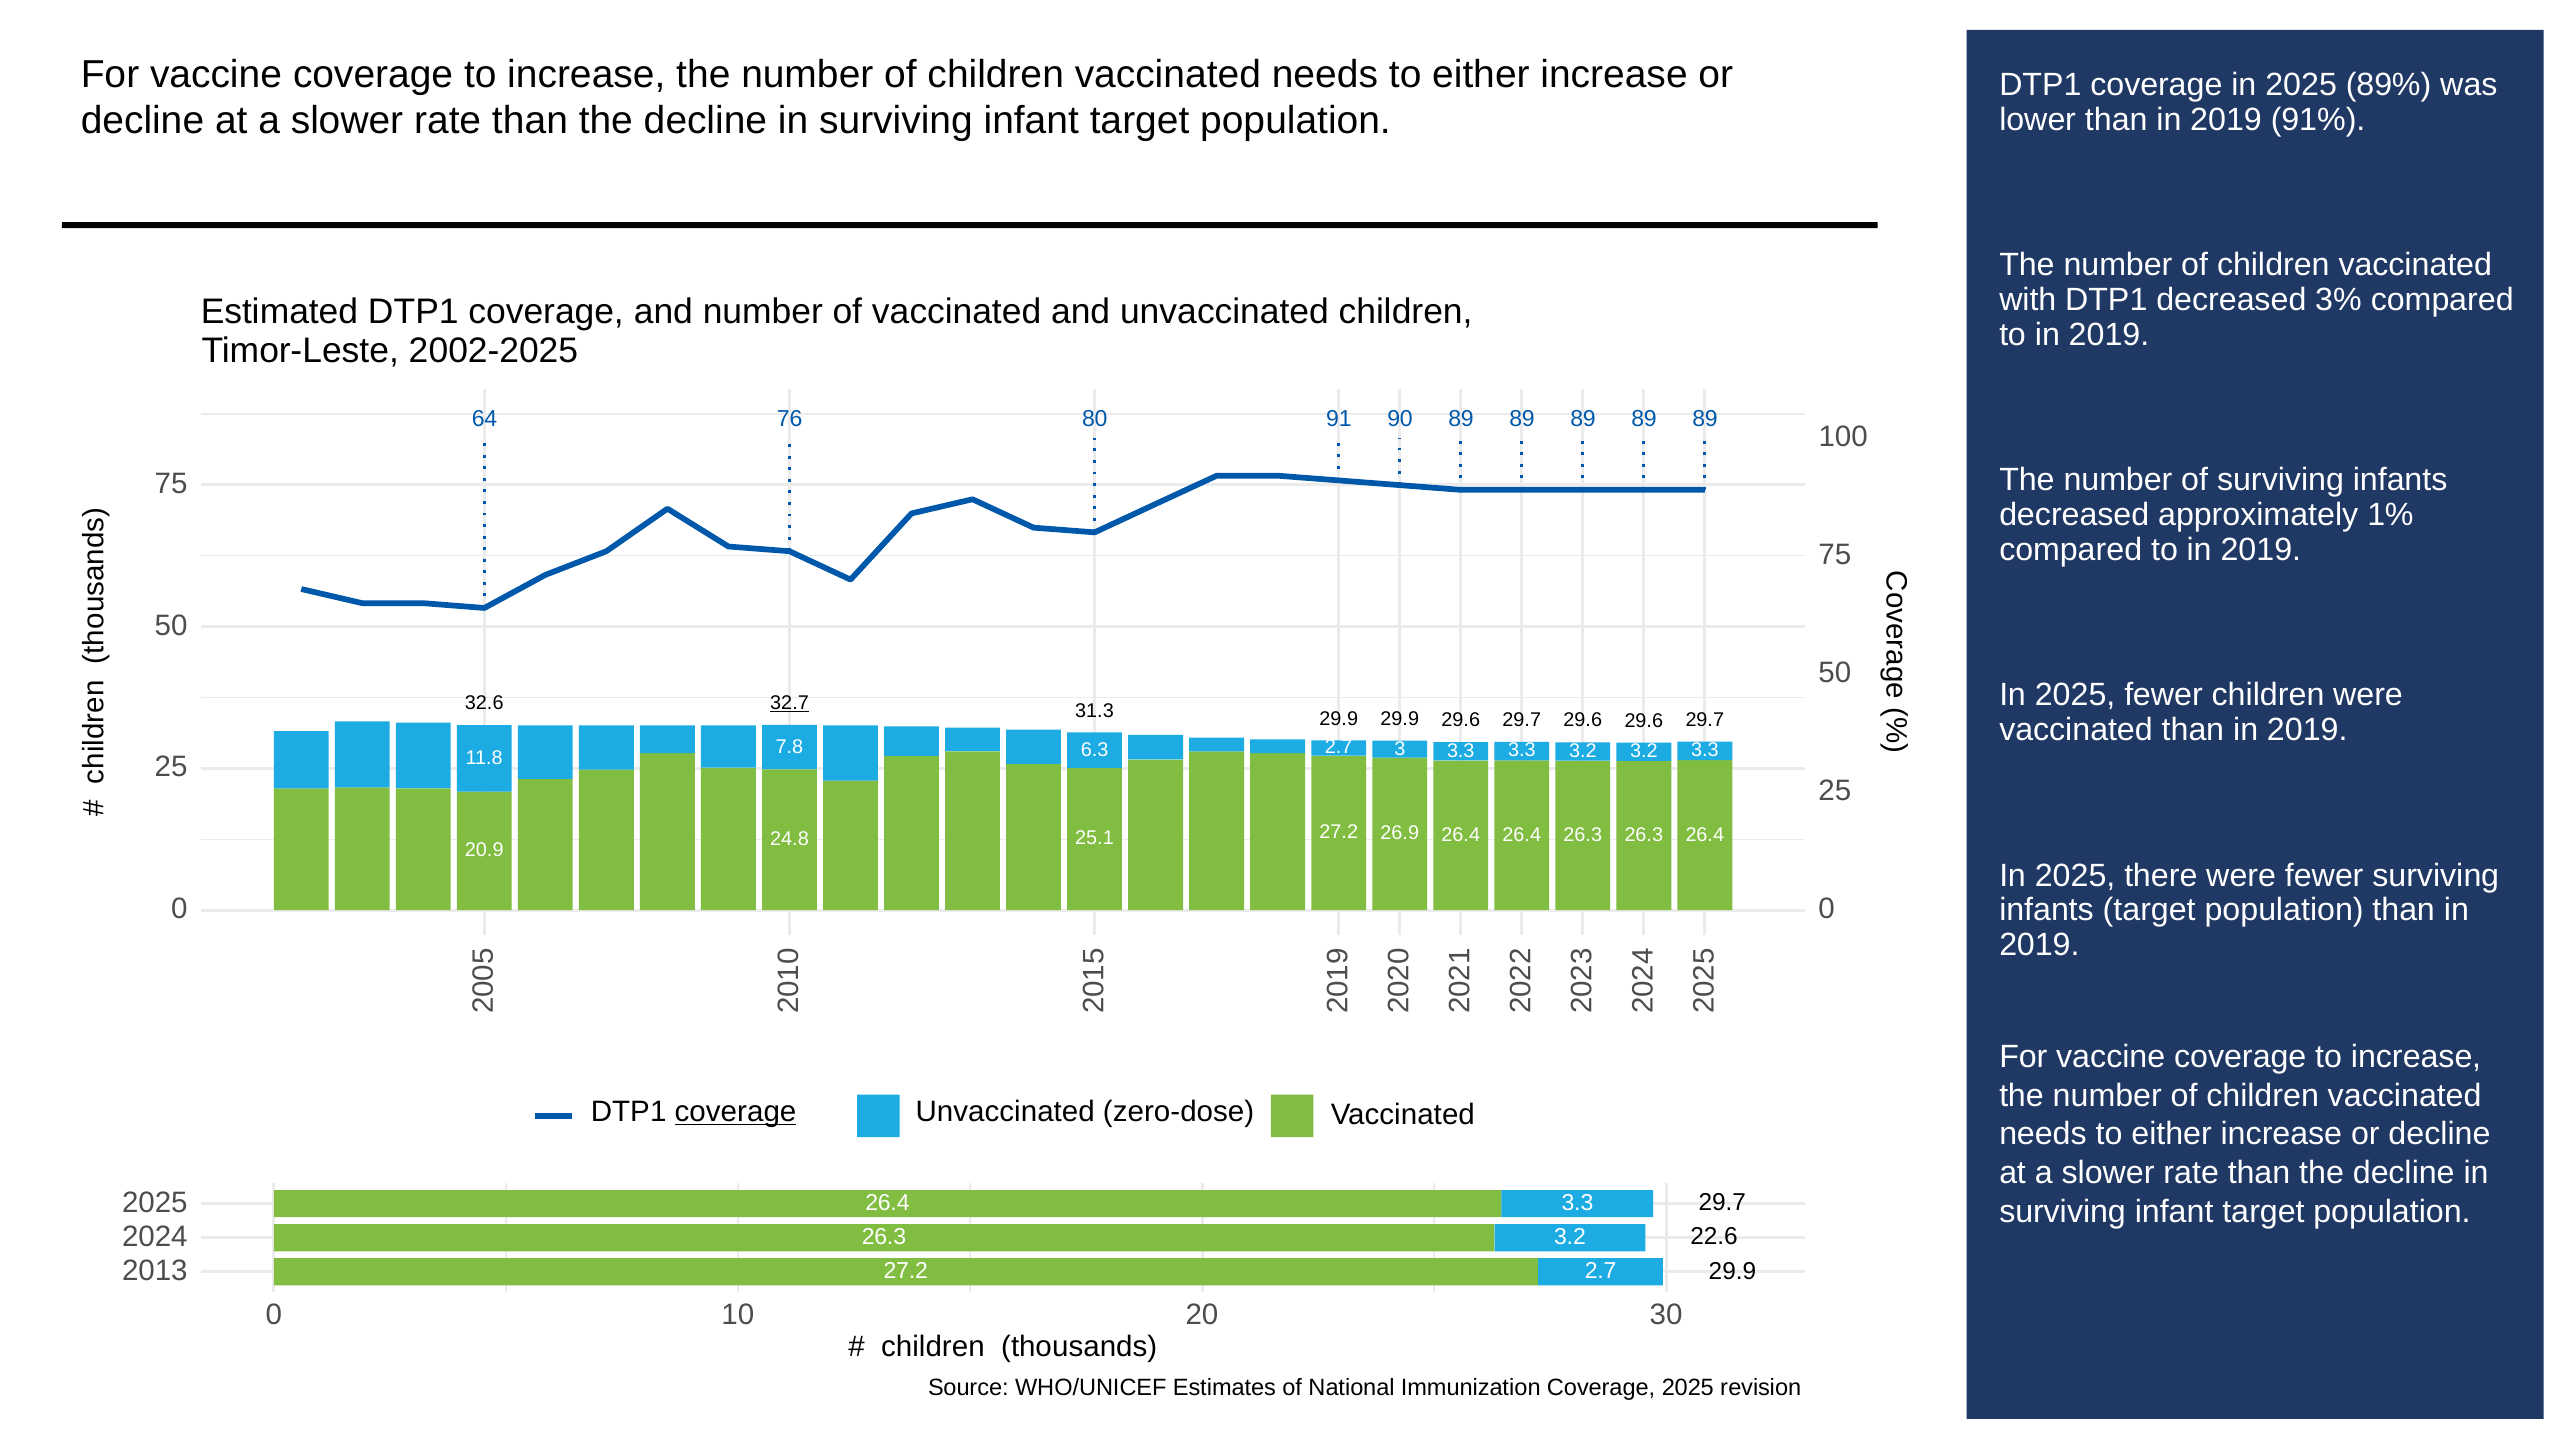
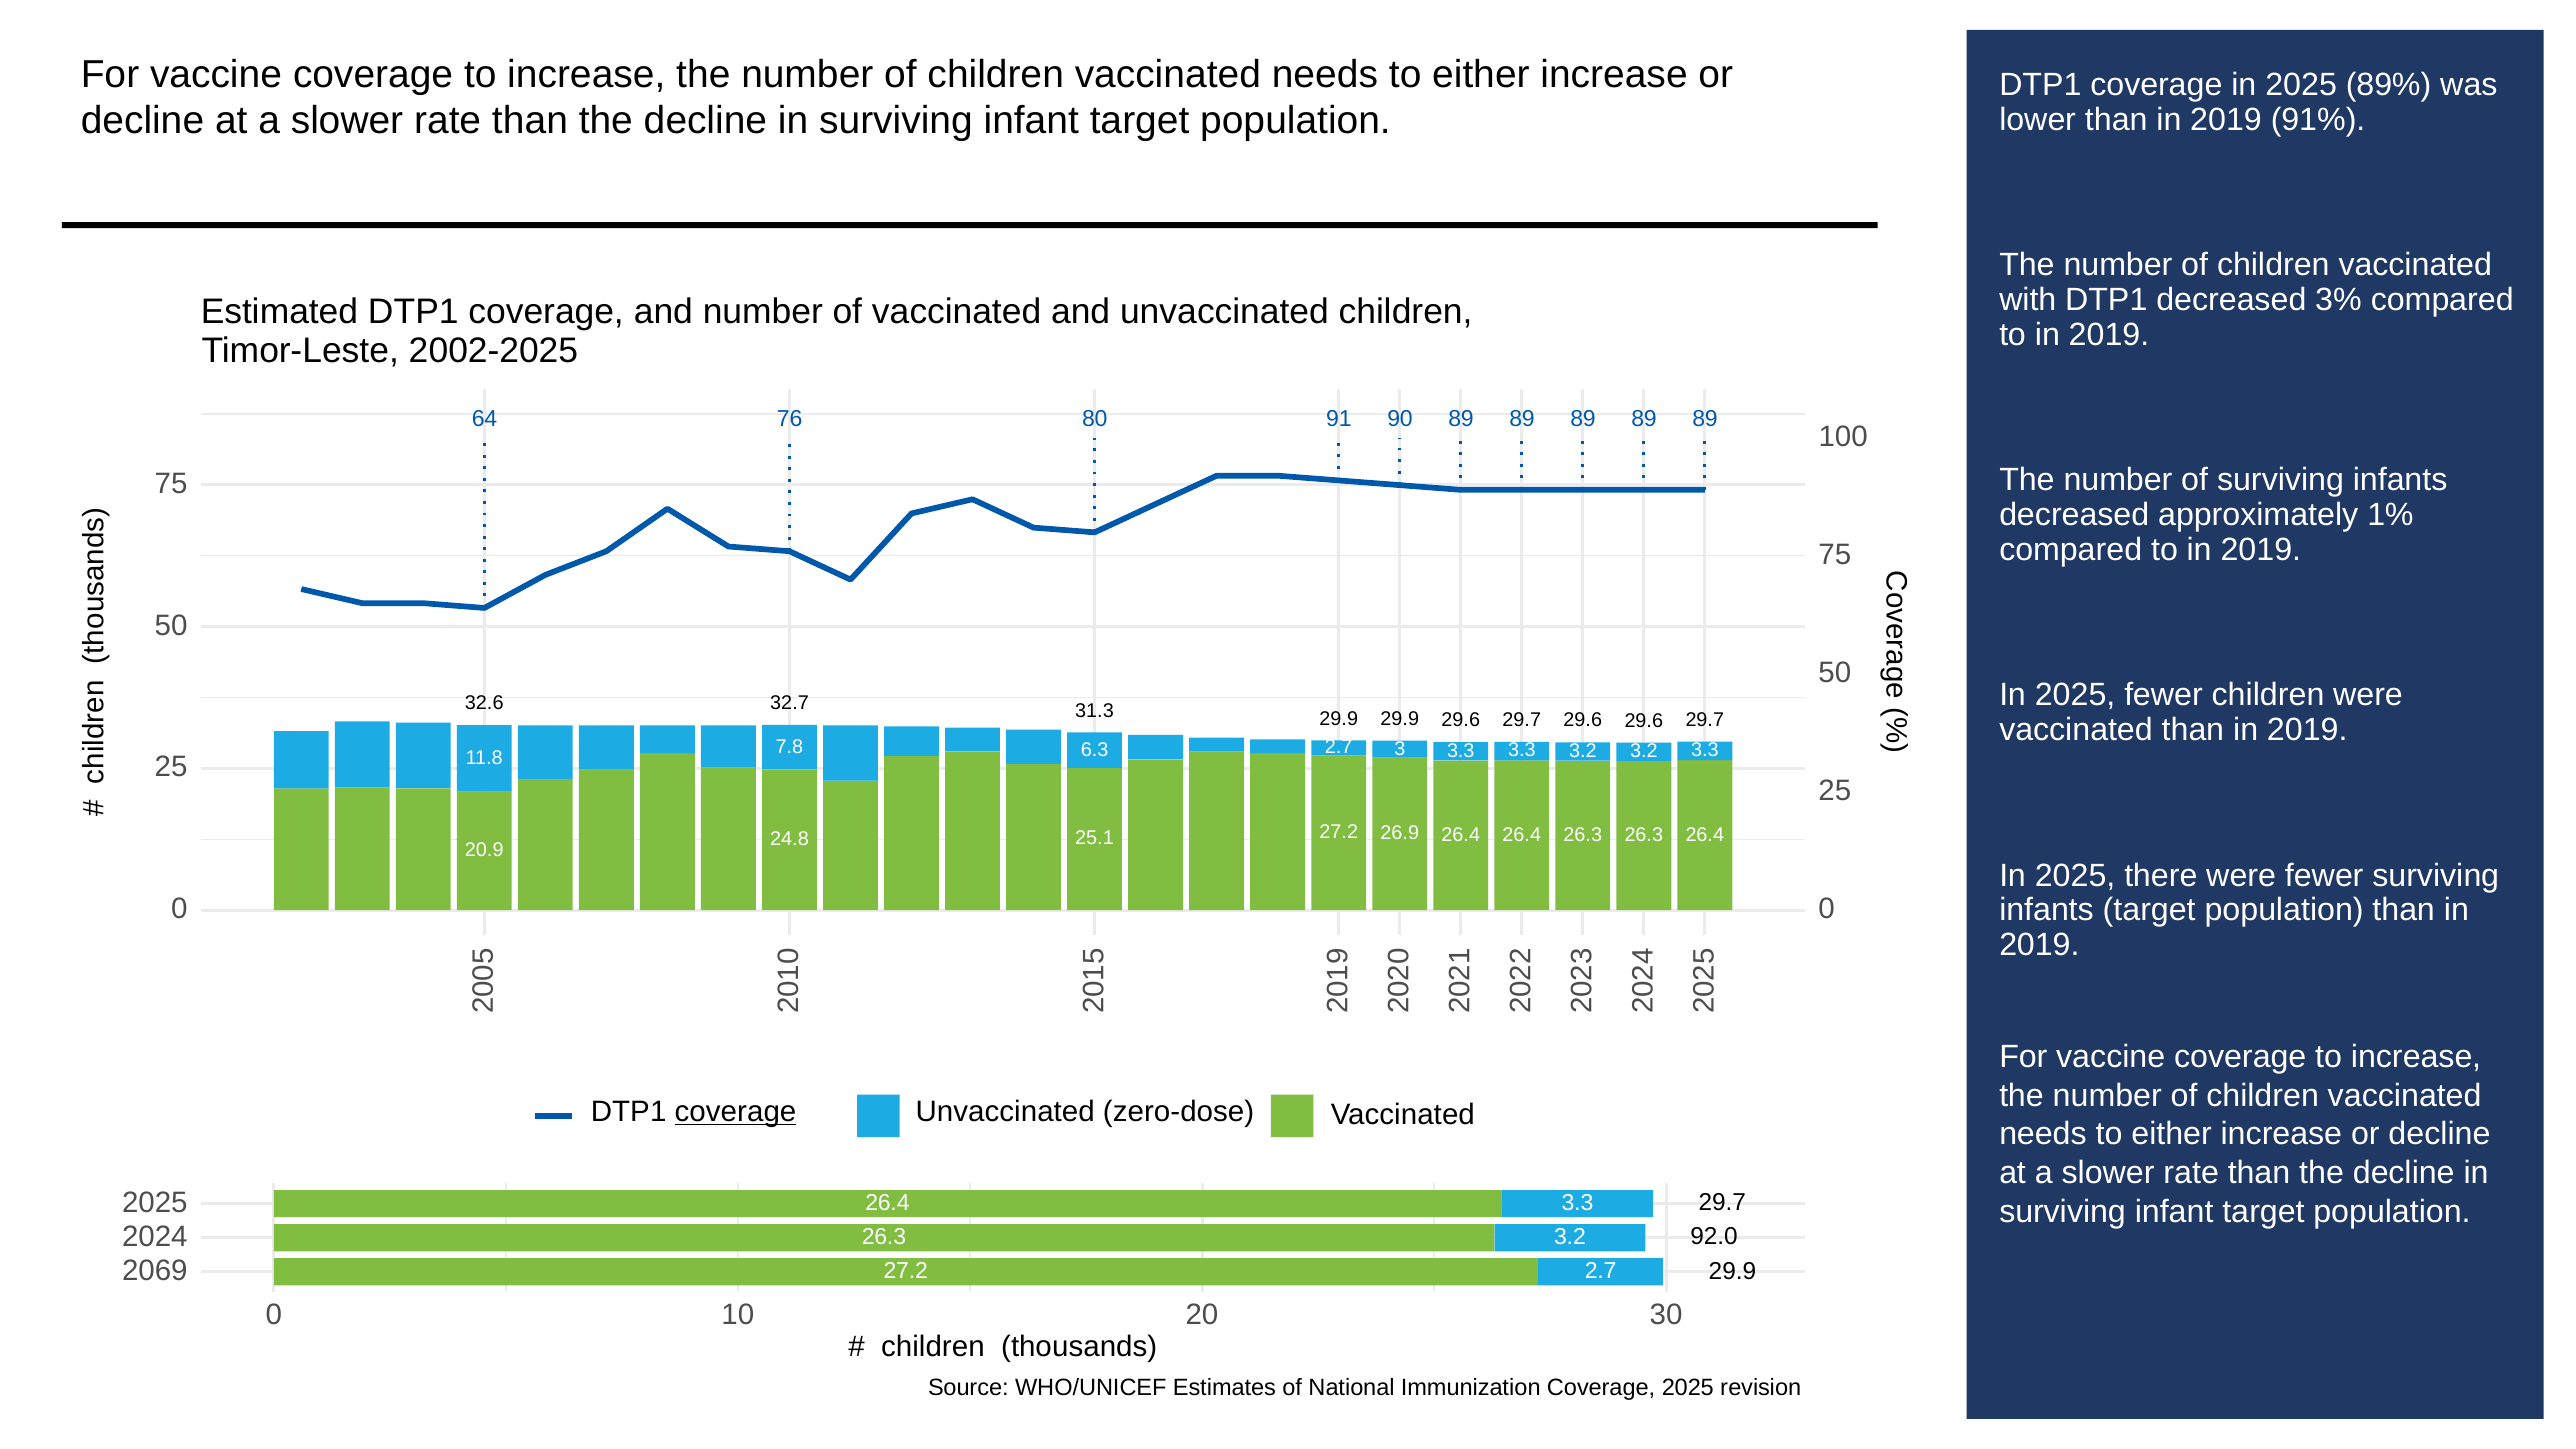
32.7 underline: present -> none (789, 703)
22.6: 22.6 -> 92.0 (1714, 1237)
2013: 2013 -> 2069 (155, 1271)
